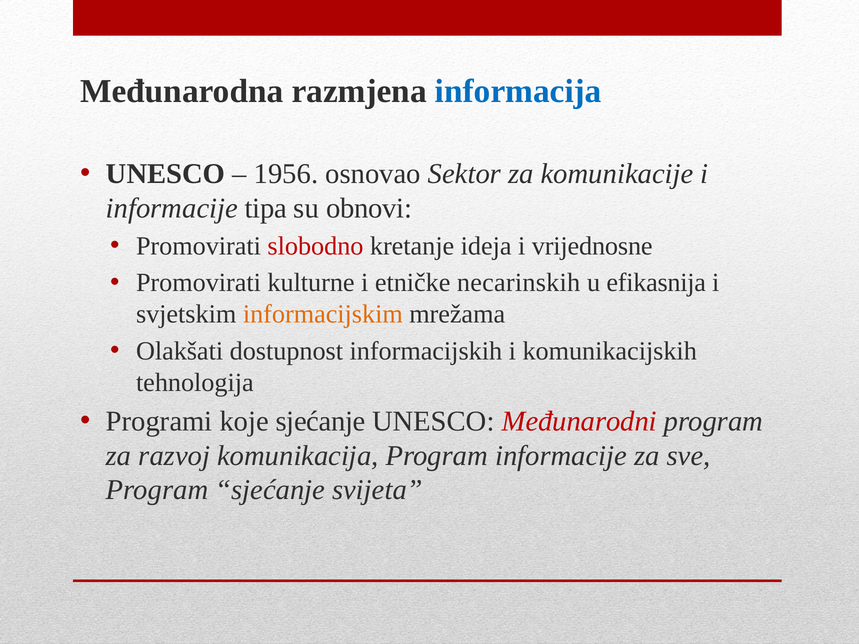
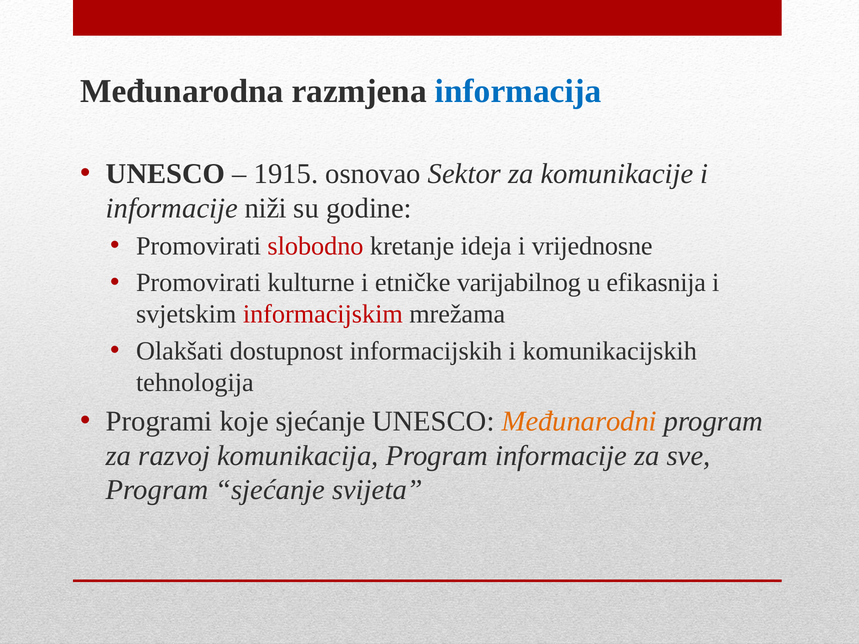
1956: 1956 -> 1915 (286, 174)
tipa: tipa -> niži (266, 208)
obnovi: obnovi -> godine (369, 208)
necarinskih: necarinskih -> varijabilnog (519, 283)
informacijskim colour: orange -> red (323, 314)
Međunarodni colour: red -> orange (579, 421)
